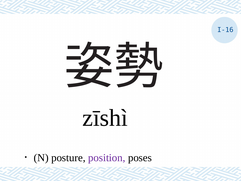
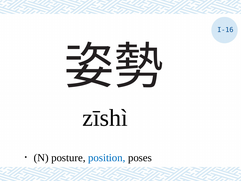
position colour: purple -> blue (107, 158)
